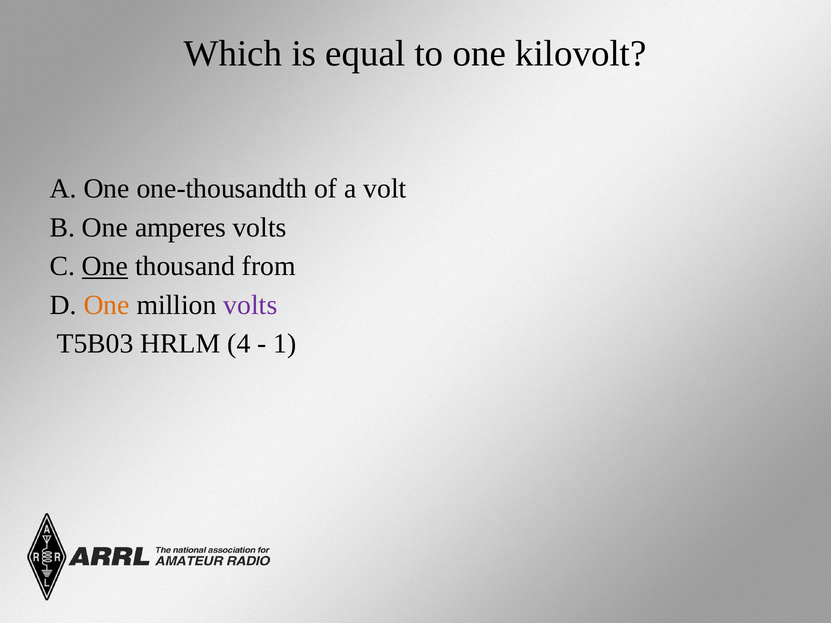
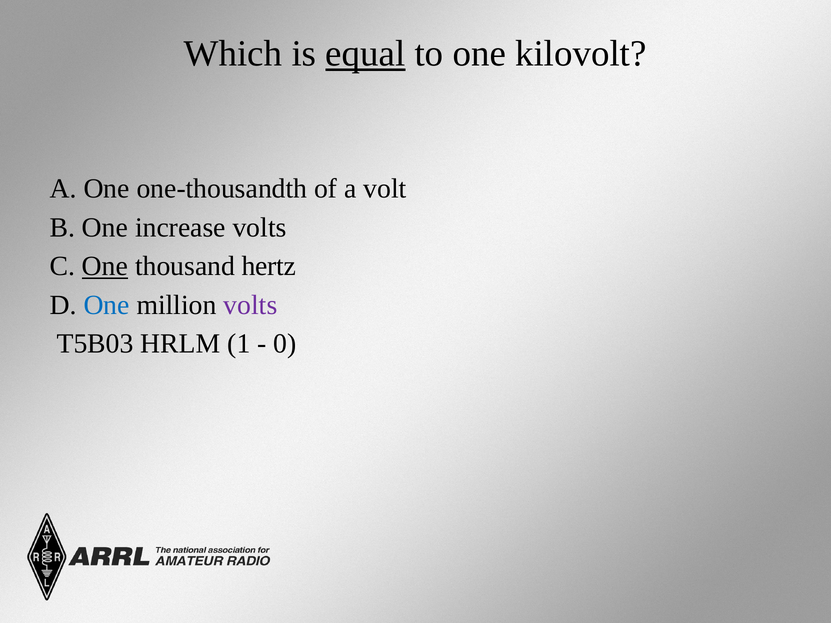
equal underline: none -> present (365, 54)
amperes: amperes -> increase (180, 228)
from: from -> hertz (269, 266)
One colour: orange -> blue (107, 305)
4: 4 -> 1 (239, 344)
1: 1 -> 0 (285, 344)
